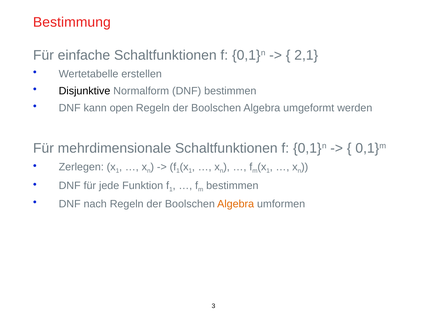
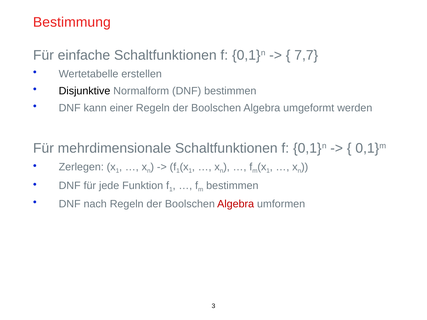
2,1: 2,1 -> 7,7 (306, 55)
open: open -> einer (121, 108)
Algebra colour: orange -> red (236, 204)
